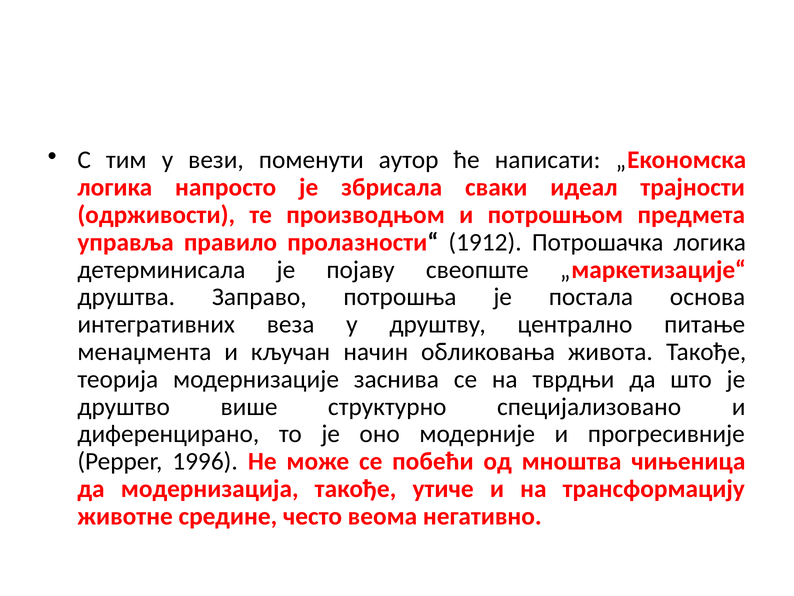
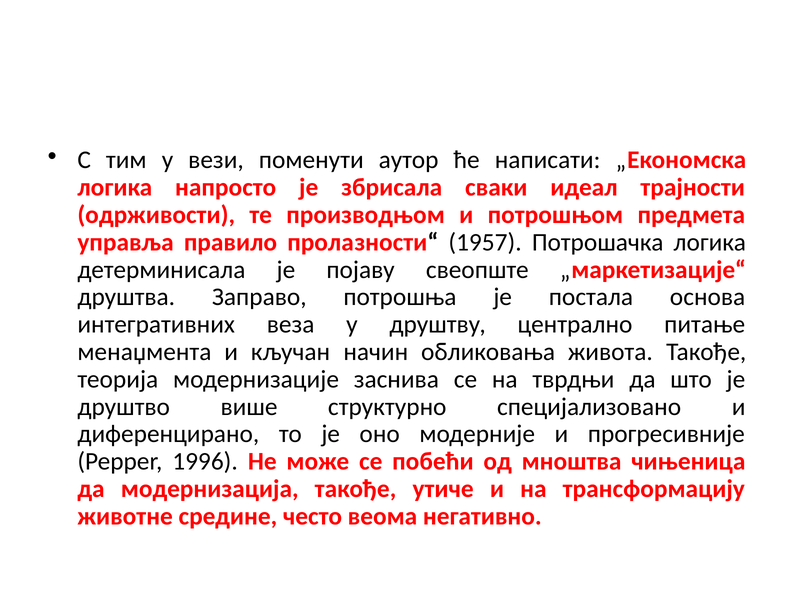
1912: 1912 -> 1957 (485, 242)
